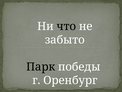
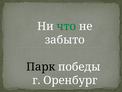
что colour: black -> green (66, 26)
